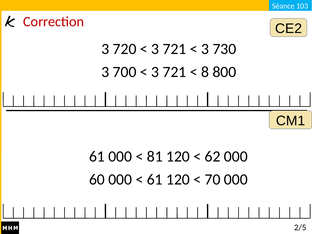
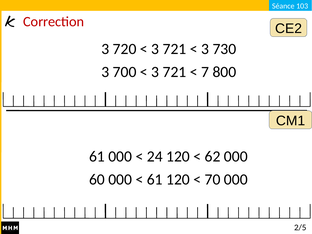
8: 8 -> 7 (205, 72)
81: 81 -> 24 (155, 157)
